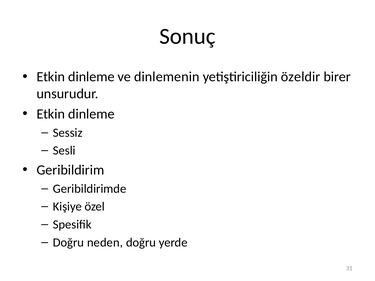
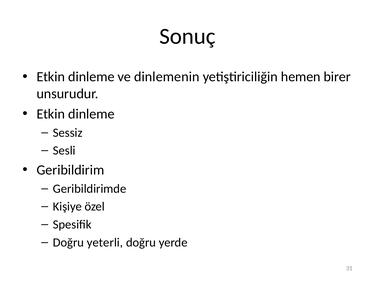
özeldir: özeldir -> hemen (301, 77)
neden: neden -> yeterli (105, 243)
